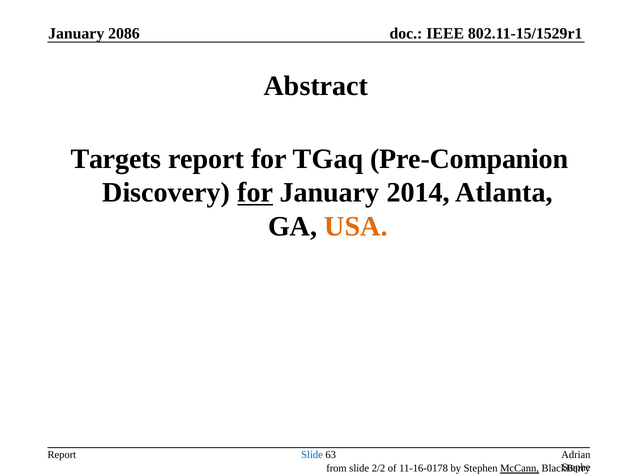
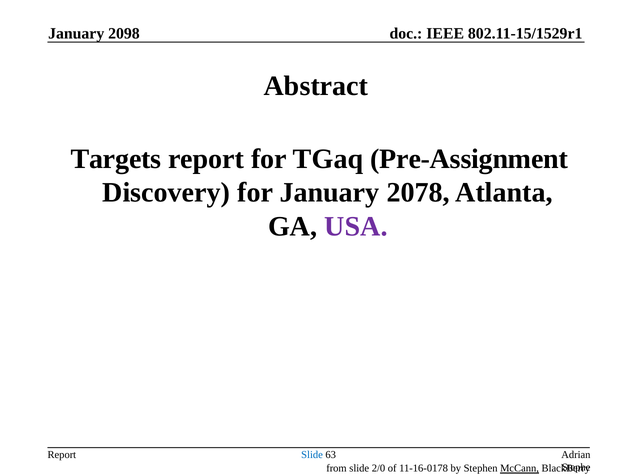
2086: 2086 -> 2098 (124, 34)
Pre-Companion: Pre-Companion -> Pre-Assignment (469, 159)
for underline: present -> none (255, 193)
2014: 2014 -> 2078 (418, 193)
USA colour: orange -> purple (356, 226)
2/2: 2/2 -> 2/0 (379, 468)
